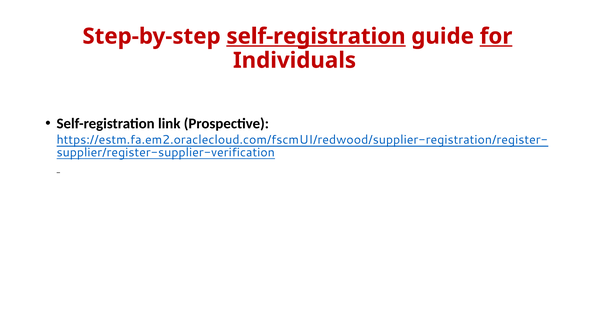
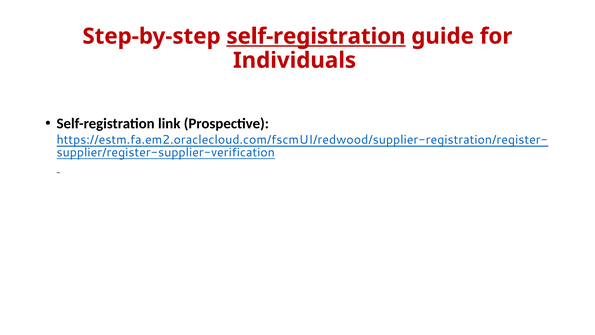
for underline: present -> none (496, 36)
